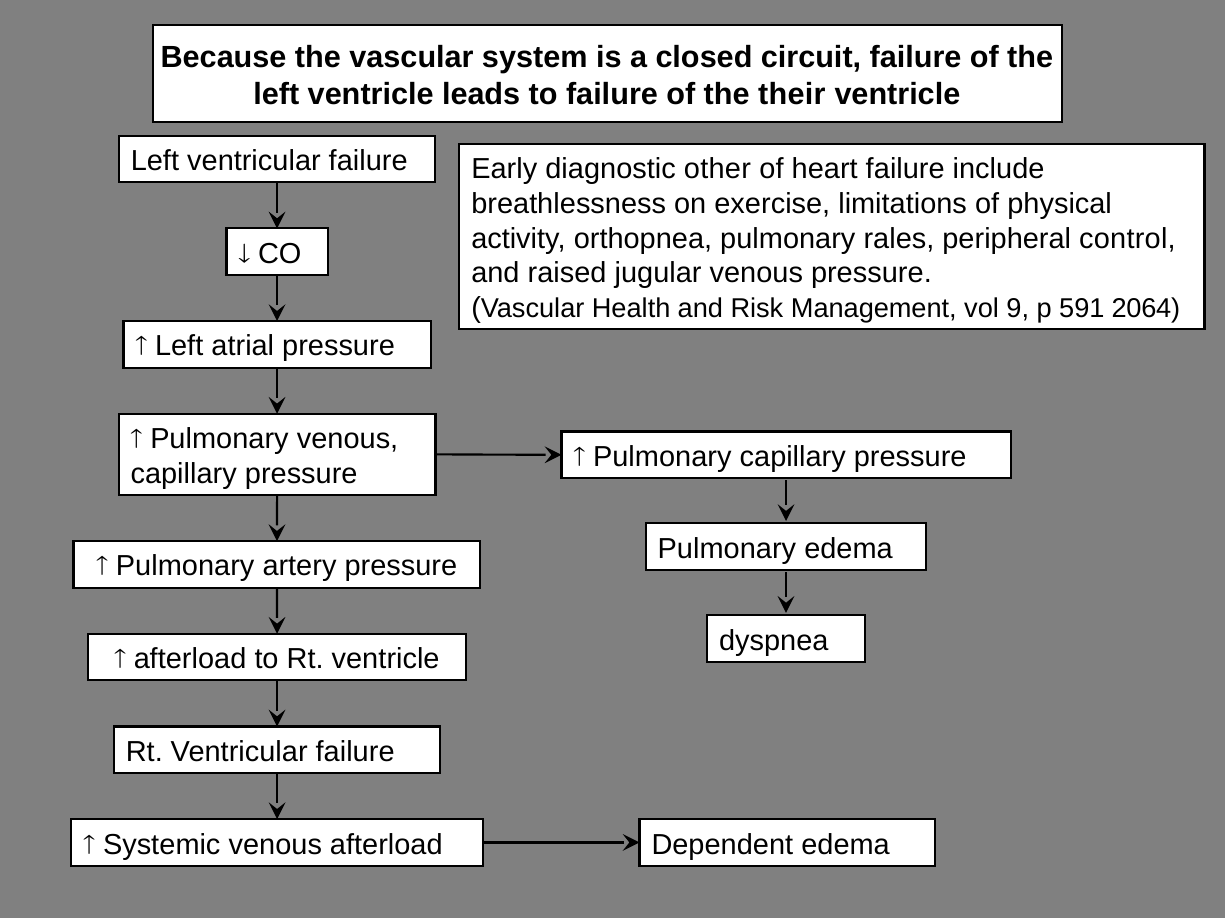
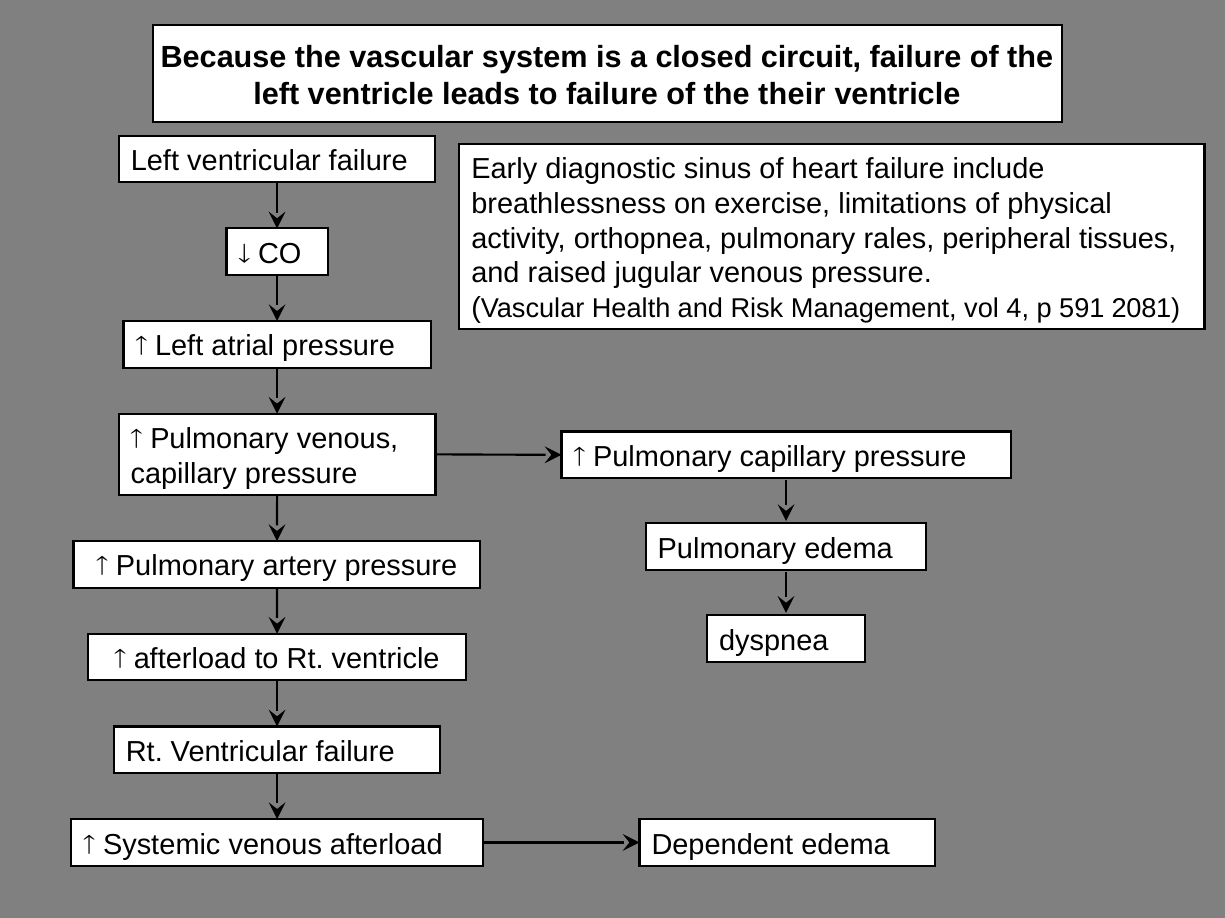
other: other -> sinus (718, 169)
control: control -> tissues (1128, 239)
9: 9 -> 4 (1018, 309)
2064: 2064 -> 2081 (1146, 309)
